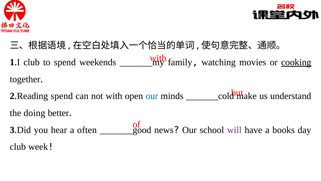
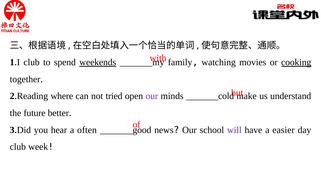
weekends underline: none -> present (98, 62)
spend: spend -> where (62, 96)
not with: with -> tried (114, 96)
our colour: blue -> purple (152, 96)
doing: doing -> future (35, 113)
books: books -> easier (284, 130)
